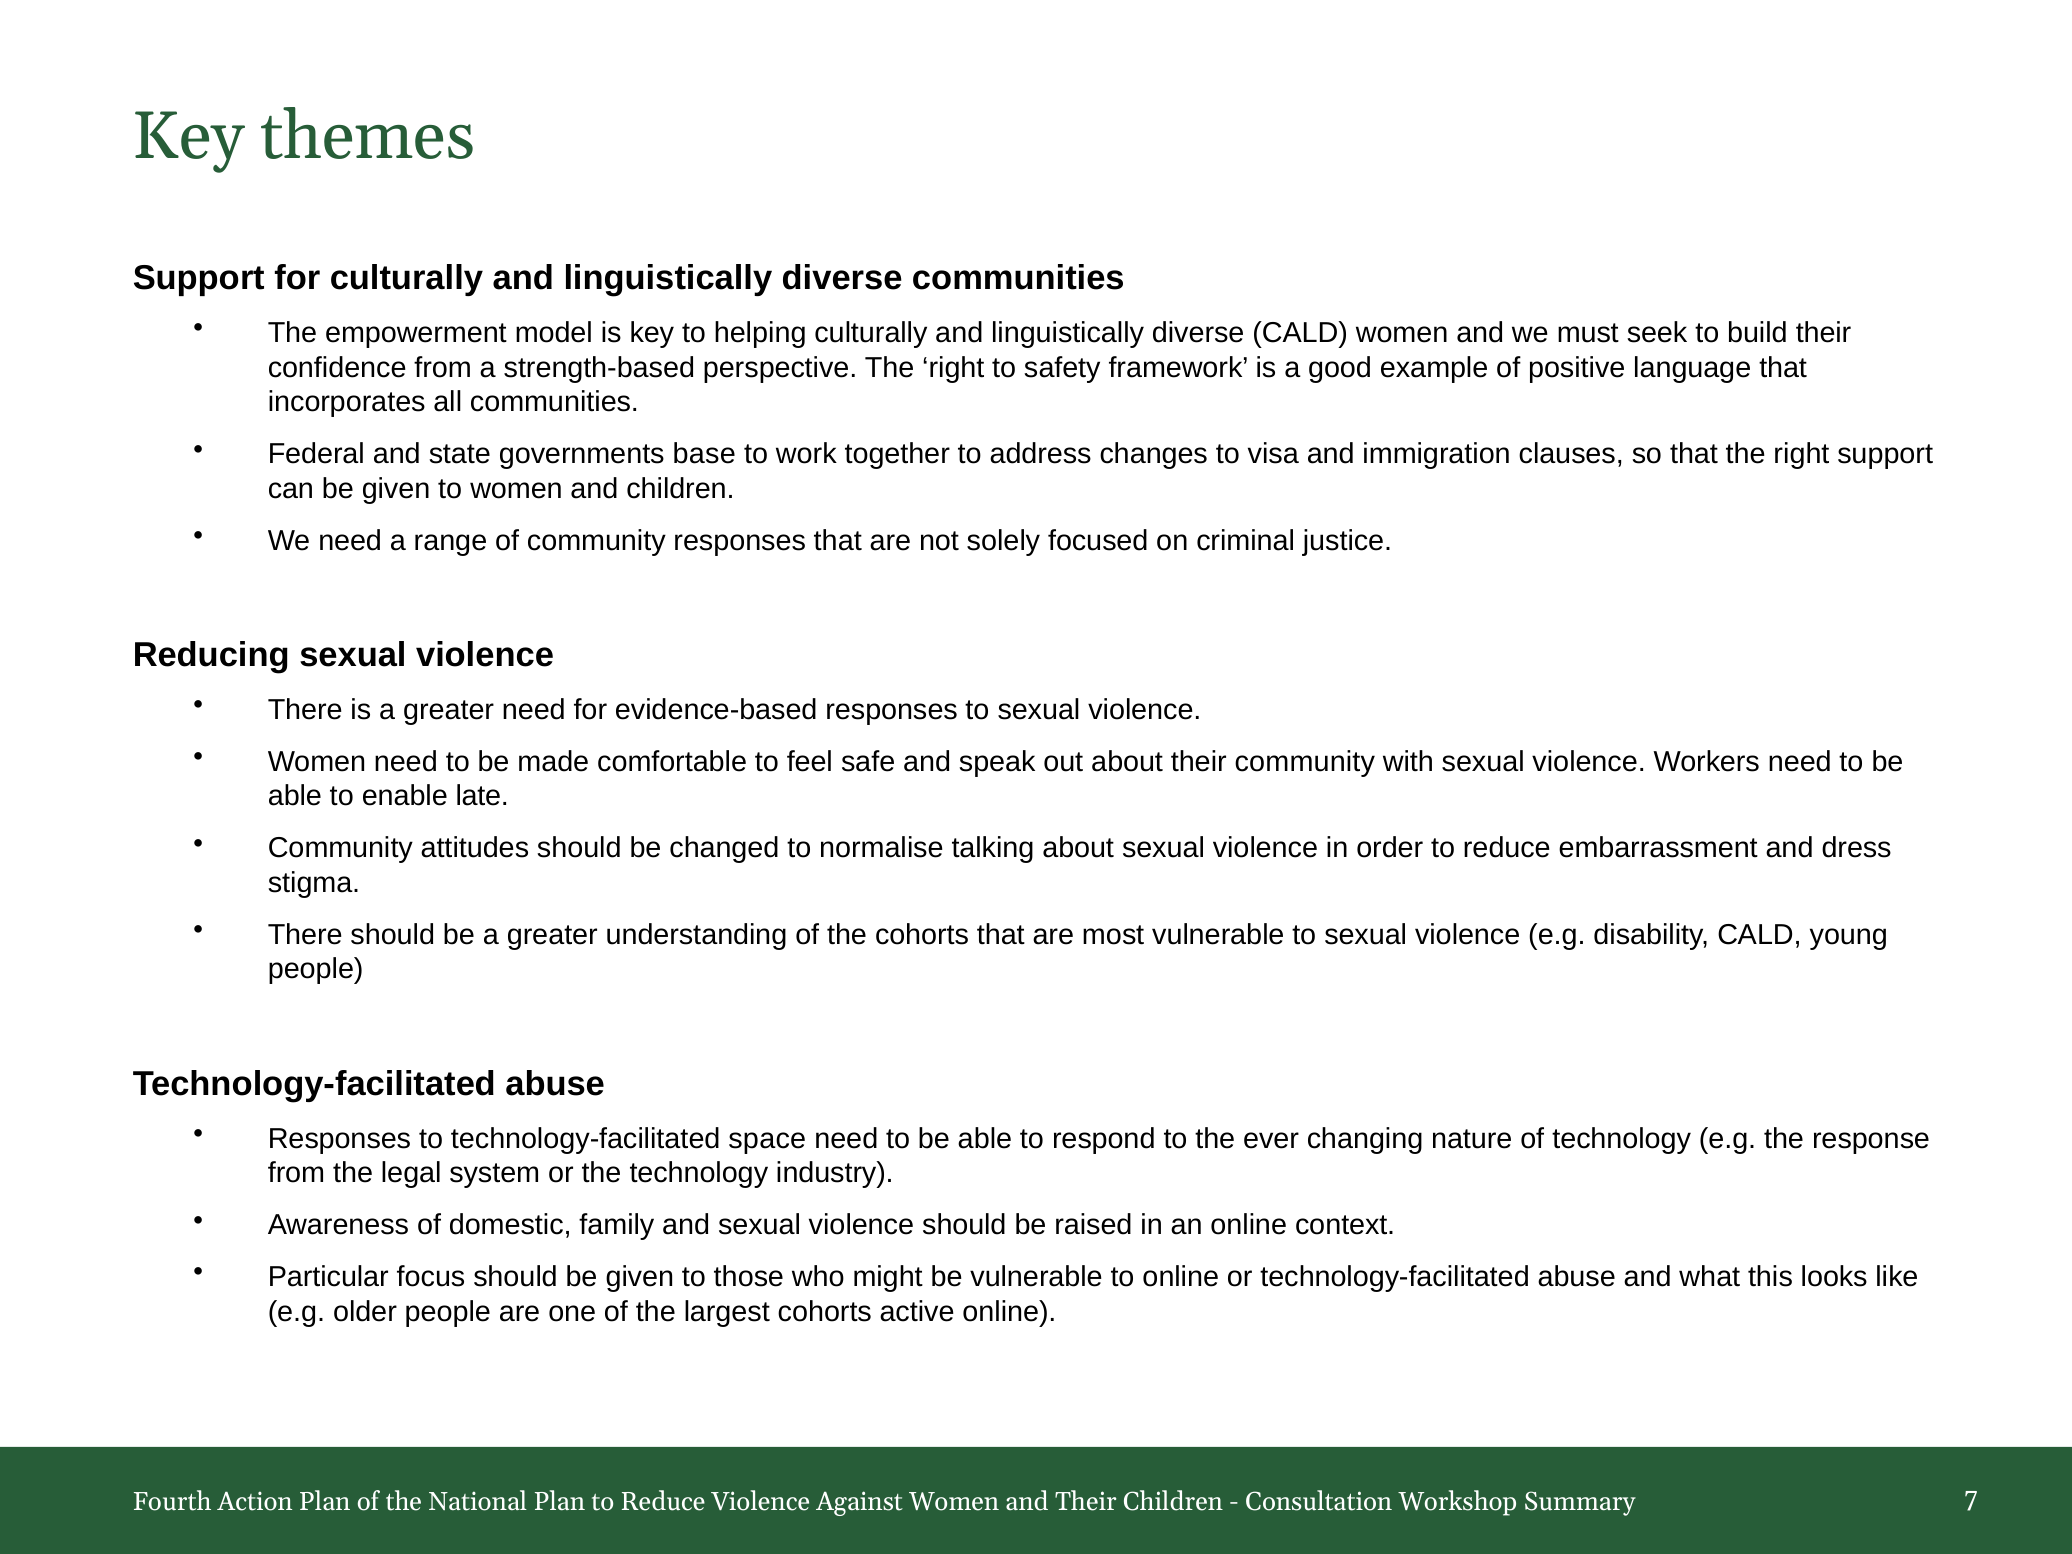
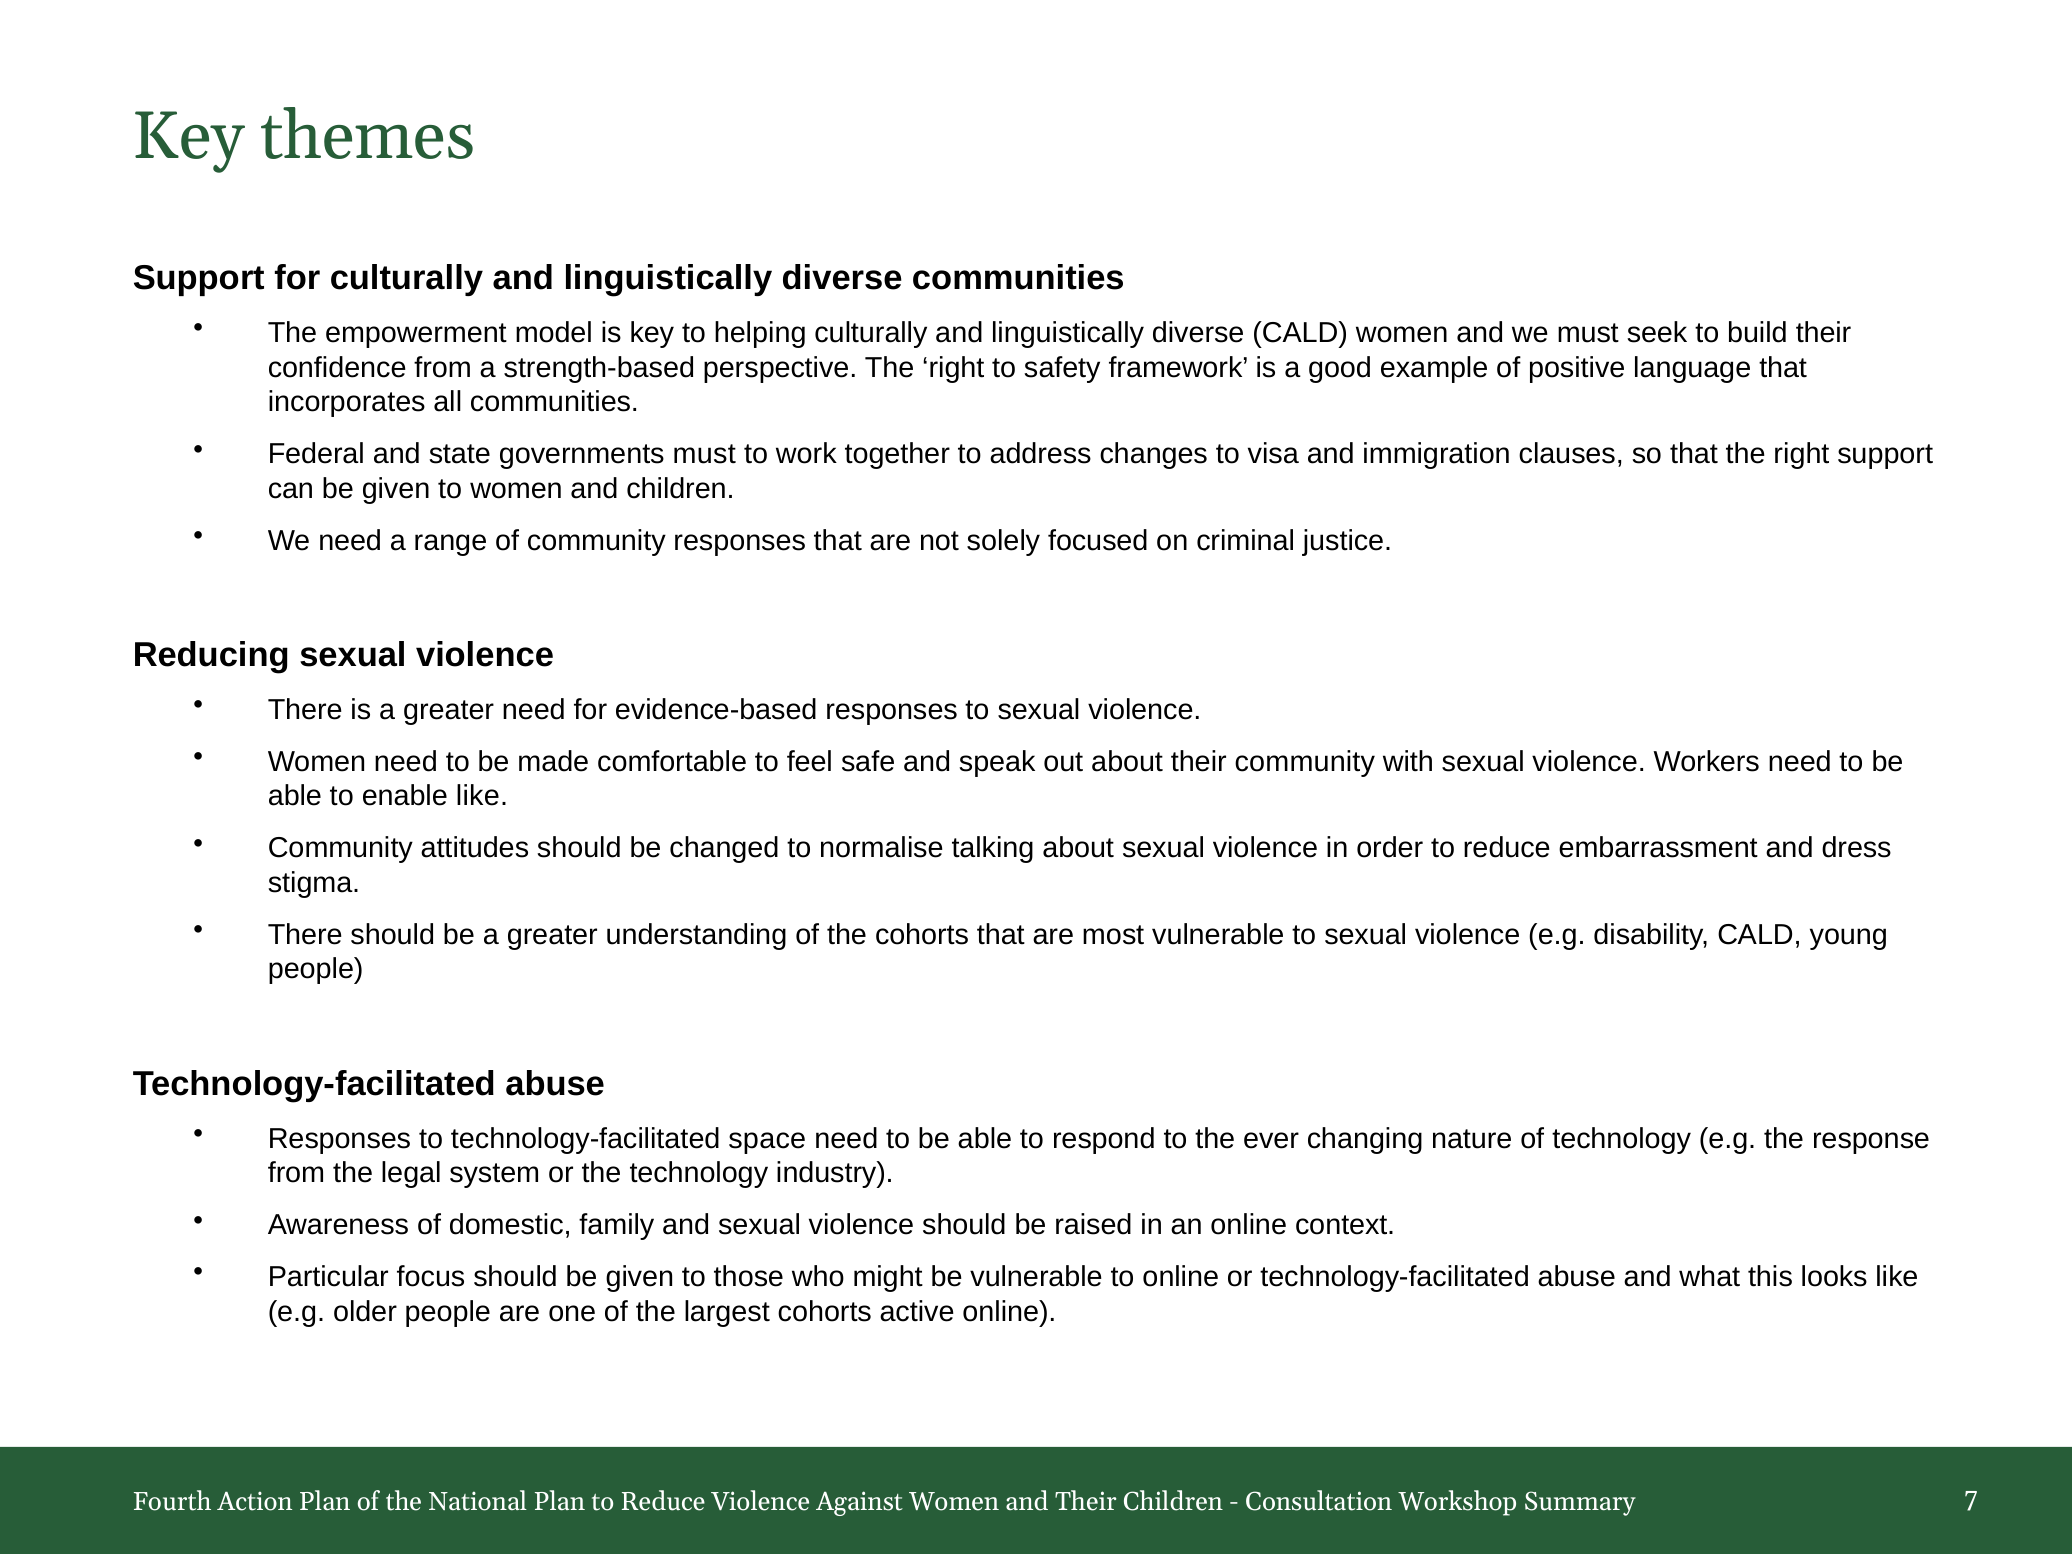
governments base: base -> must (704, 454)
enable late: late -> like (482, 796)
